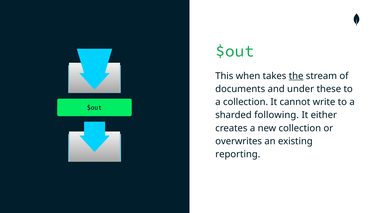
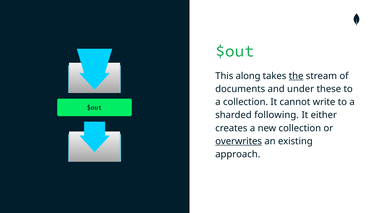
when: when -> along (248, 76)
overwrites underline: none -> present (239, 141)
reporting: reporting -> approach (238, 154)
